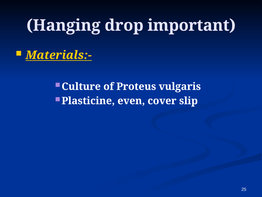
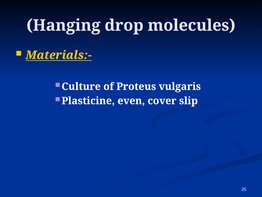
important: important -> molecules (192, 25)
